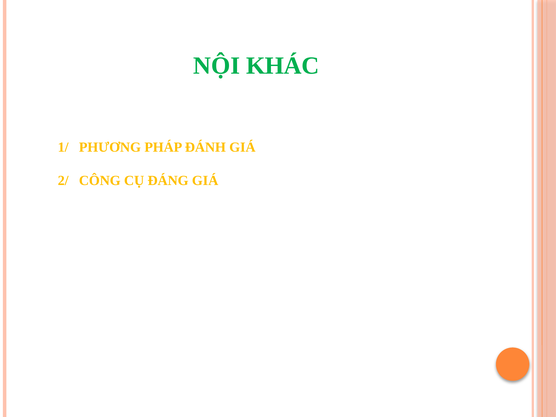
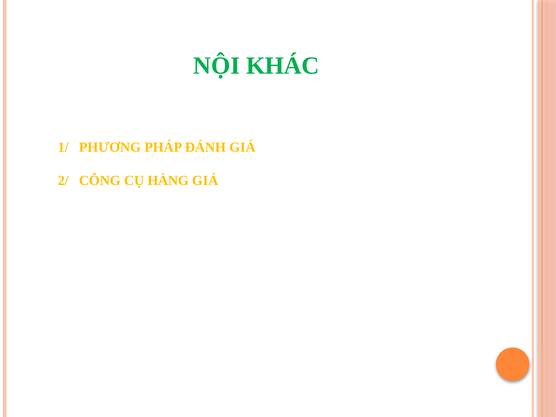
ĐÁNG: ĐÁNG -> HÀNG (168, 181)
